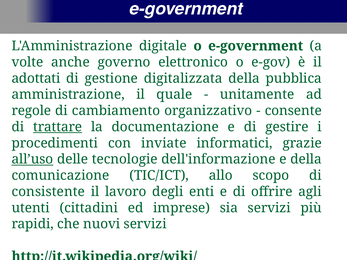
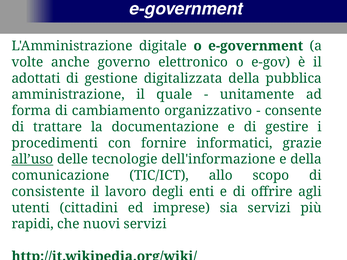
regole: regole -> forma (31, 111)
trattare underline: present -> none (58, 127)
inviate: inviate -> fornire (164, 143)
